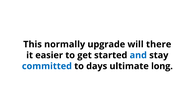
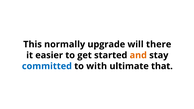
and colour: blue -> orange (138, 55)
days: days -> with (97, 66)
long: long -> that (162, 66)
